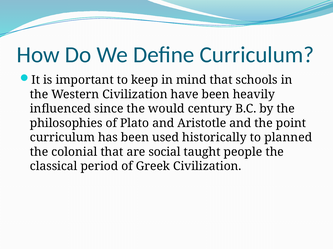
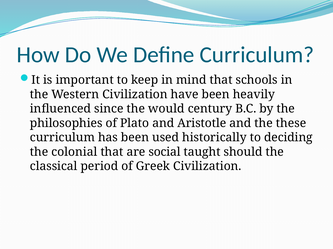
point: point -> these (291, 123)
planned: planned -> deciding (288, 138)
people: people -> should (243, 152)
